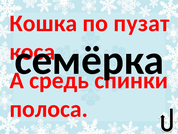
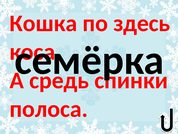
пузат: пузат -> здесь (142, 23)
